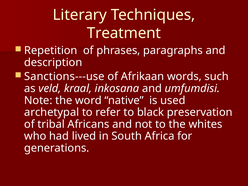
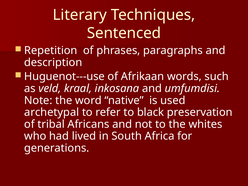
Treatment: Treatment -> Sentenced (124, 33)
Sanctions---use: Sanctions---use -> Huguenot---use (64, 77)
